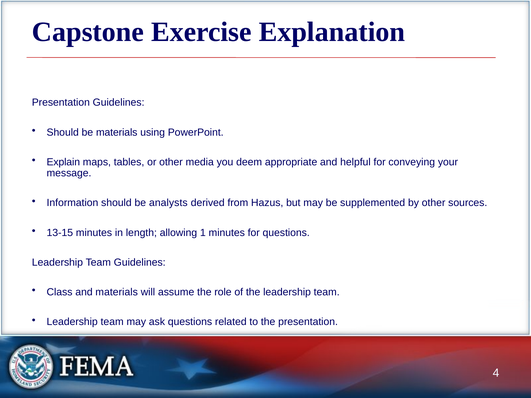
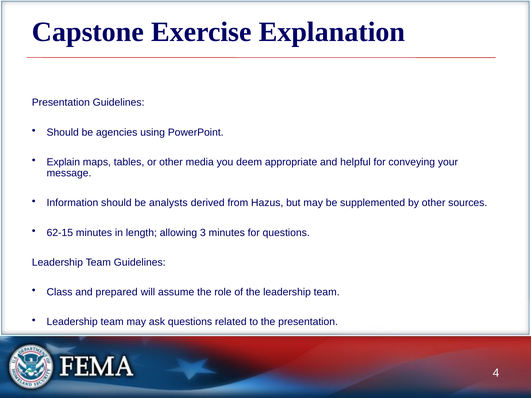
be materials: materials -> agencies (117, 132)
13-15: 13-15 -> 62-15 (60, 233)
1: 1 -> 3 (203, 233)
and materials: materials -> prepared (117, 292)
